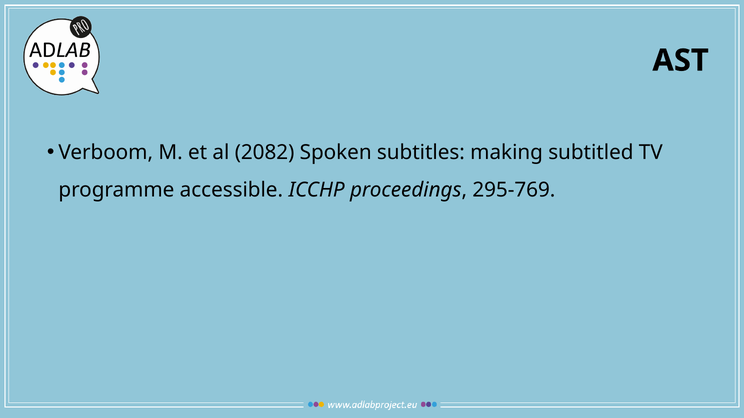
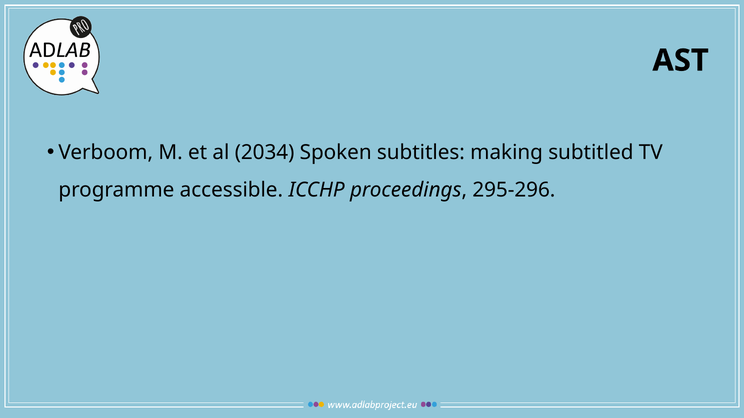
2082: 2082 -> 2034 (265, 153)
295-769: 295-769 -> 295-296 (514, 190)
